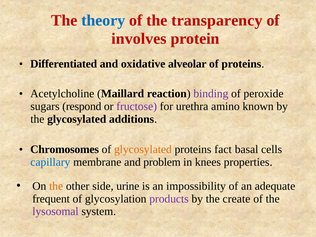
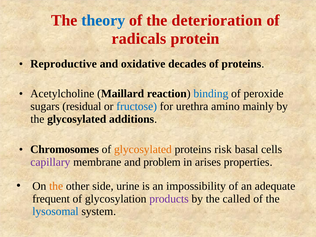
transparency: transparency -> deterioration (217, 21)
involves: involves -> radicals (139, 39)
Differentiated: Differentiated -> Reproductive (64, 64)
alveolar: alveolar -> decades (187, 64)
binding colour: purple -> blue (211, 94)
respond: respond -> residual (82, 106)
fructose colour: purple -> blue (137, 106)
known: known -> mainly (258, 106)
fact: fact -> risk (223, 149)
capillary colour: blue -> purple (50, 162)
knees: knees -> arises (208, 162)
create: create -> called (236, 199)
lysosomal colour: purple -> blue (55, 211)
